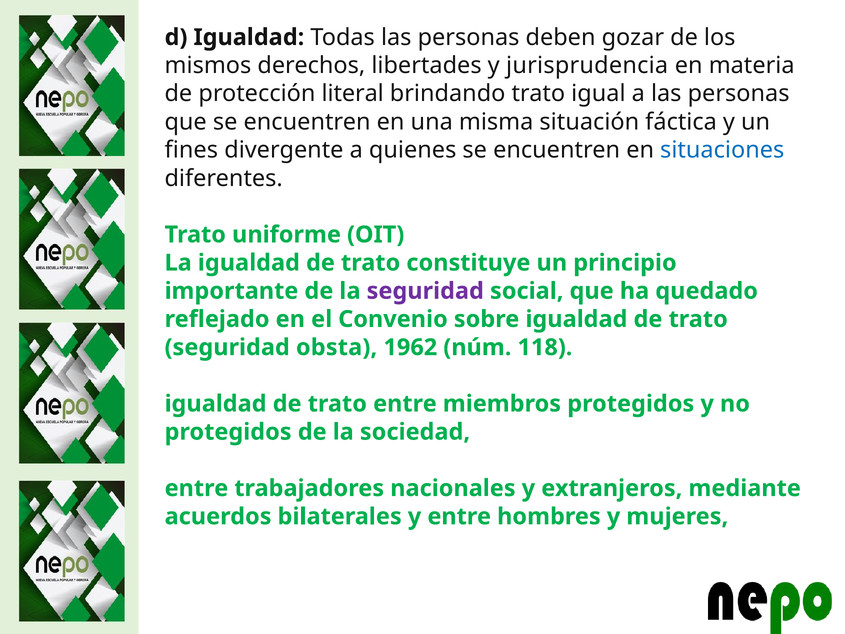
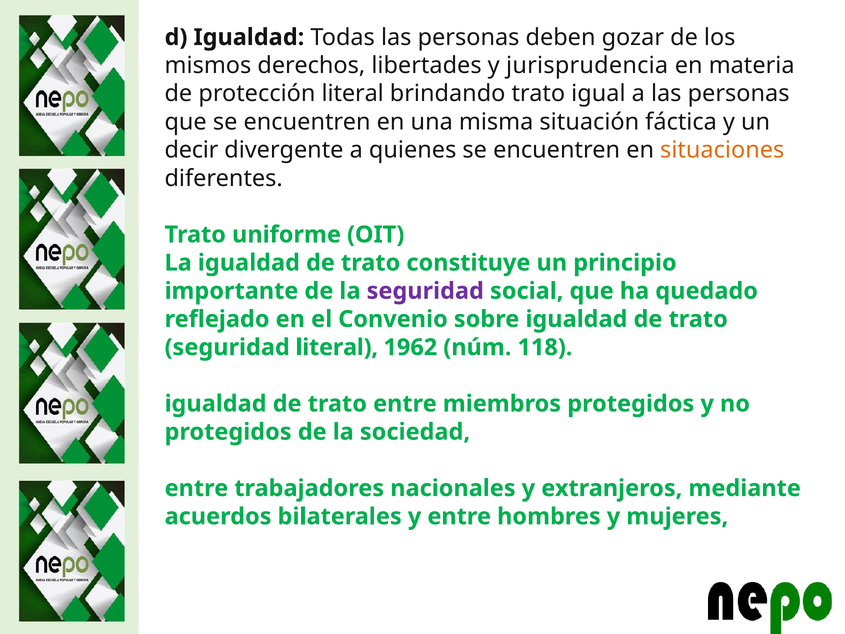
fines: fines -> decir (191, 150)
situaciones colour: blue -> orange (722, 150)
seguridad obsta: obsta -> literal (337, 347)
